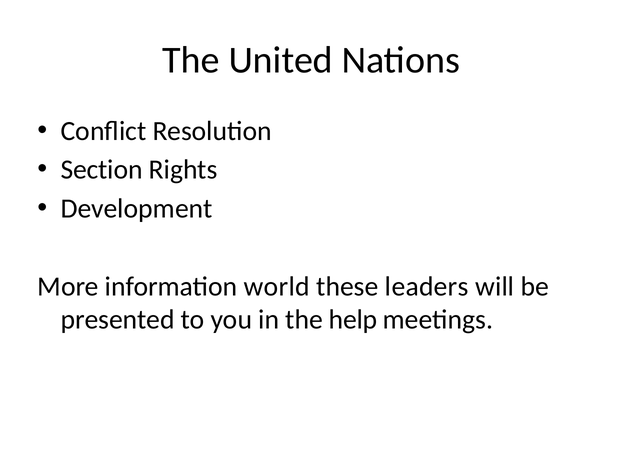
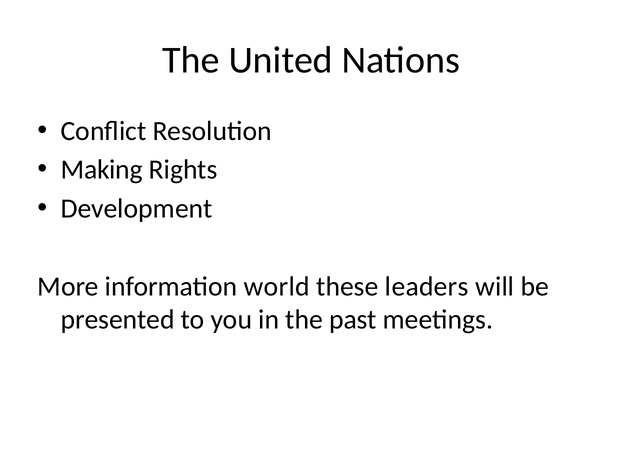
Section: Section -> Making (102, 170)
help: help -> past (353, 319)
